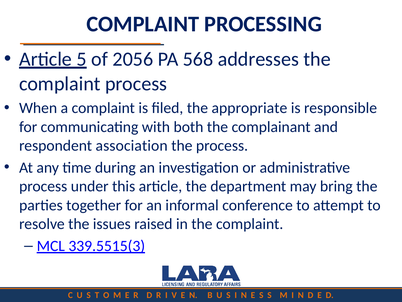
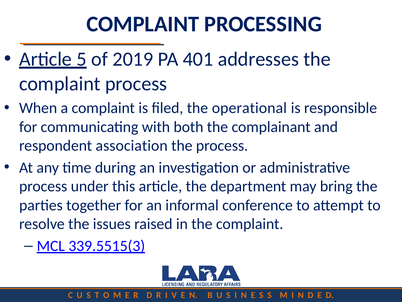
2056: 2056 -> 2019 (133, 59)
568: 568 -> 401 (198, 59)
appropriate: appropriate -> operational (249, 108)
